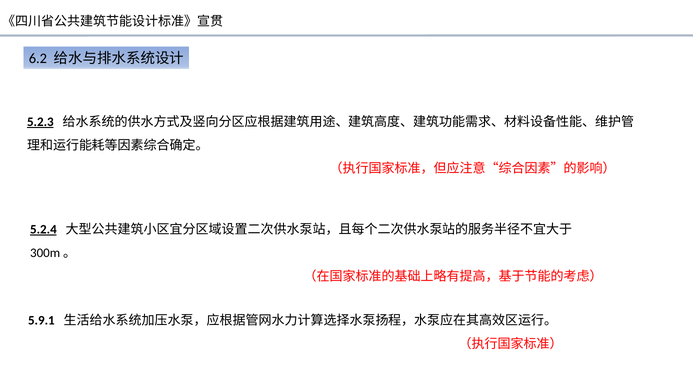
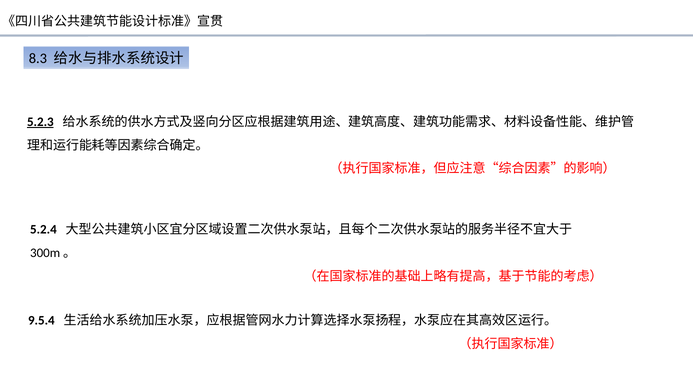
6.2: 6.2 -> 8.3 (38, 58)
5.2.4 underline: present -> none (43, 229)
5.9.1: 5.9.1 -> 9.5.4 (41, 320)
